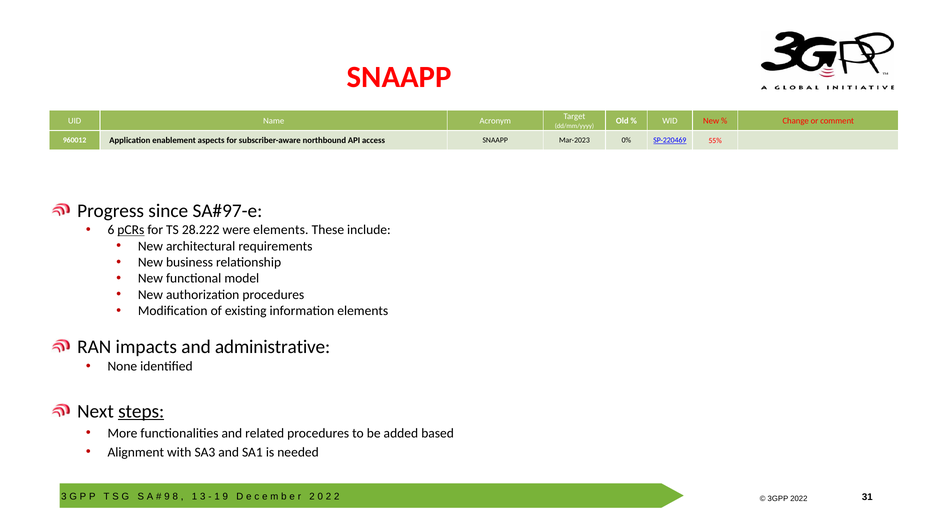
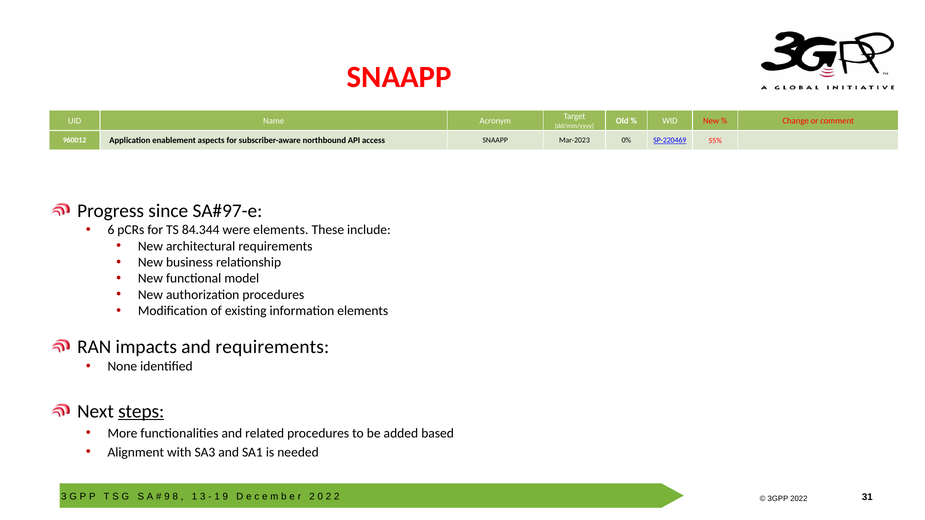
pCRs underline: present -> none (131, 230)
28.222: 28.222 -> 84.344 (201, 230)
and administrative: administrative -> requirements (272, 347)
